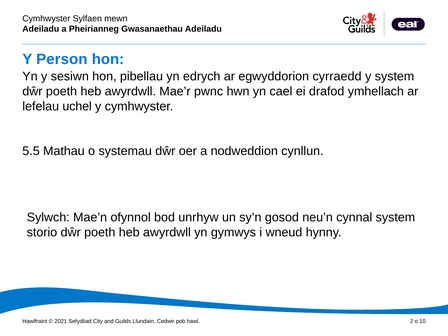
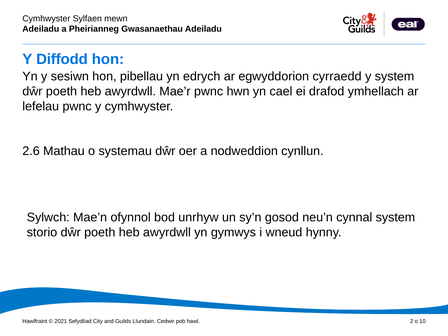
Person: Person -> Diffodd (62, 59)
lefelau uchel: uchel -> pwnc (77, 106)
5.5: 5.5 -> 2.6 (31, 151)
